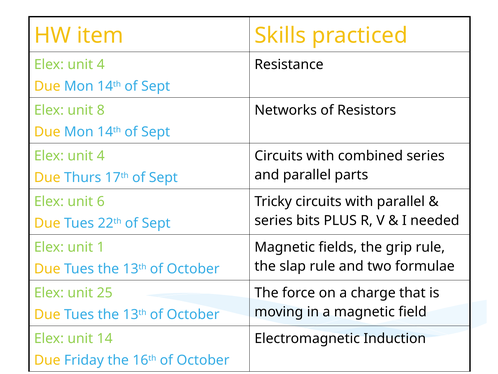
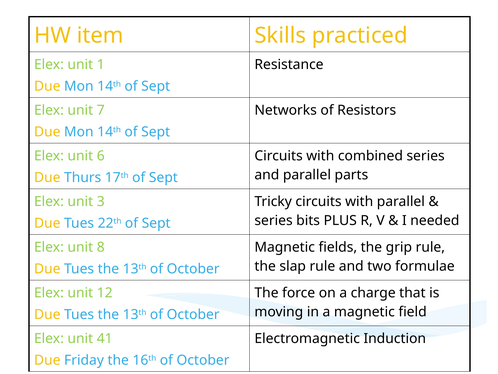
4: 4 -> 1 (101, 65)
8: 8 -> 7 (101, 110)
4: 4 -> 6 (101, 156)
6: 6 -> 3 (101, 201)
1: 1 -> 8 (101, 247)
25: 25 -> 12 (105, 293)
14: 14 -> 41 (105, 338)
